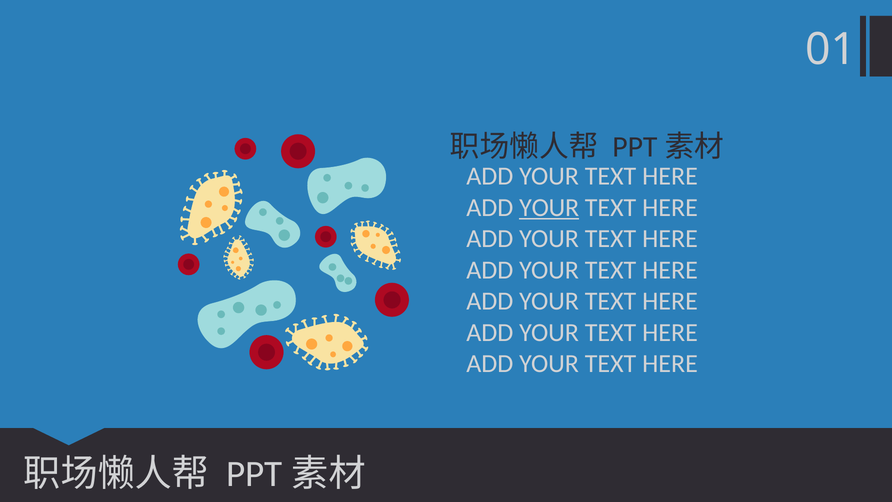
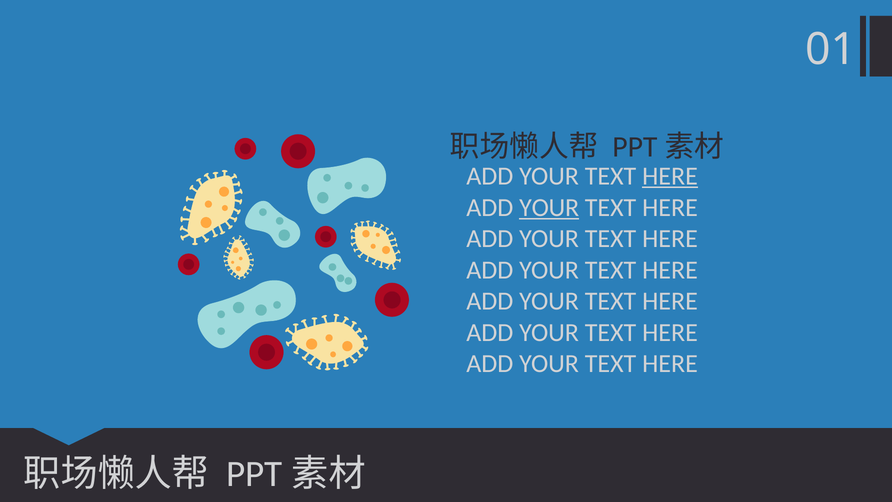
HERE underline: none -> present (670, 176)
